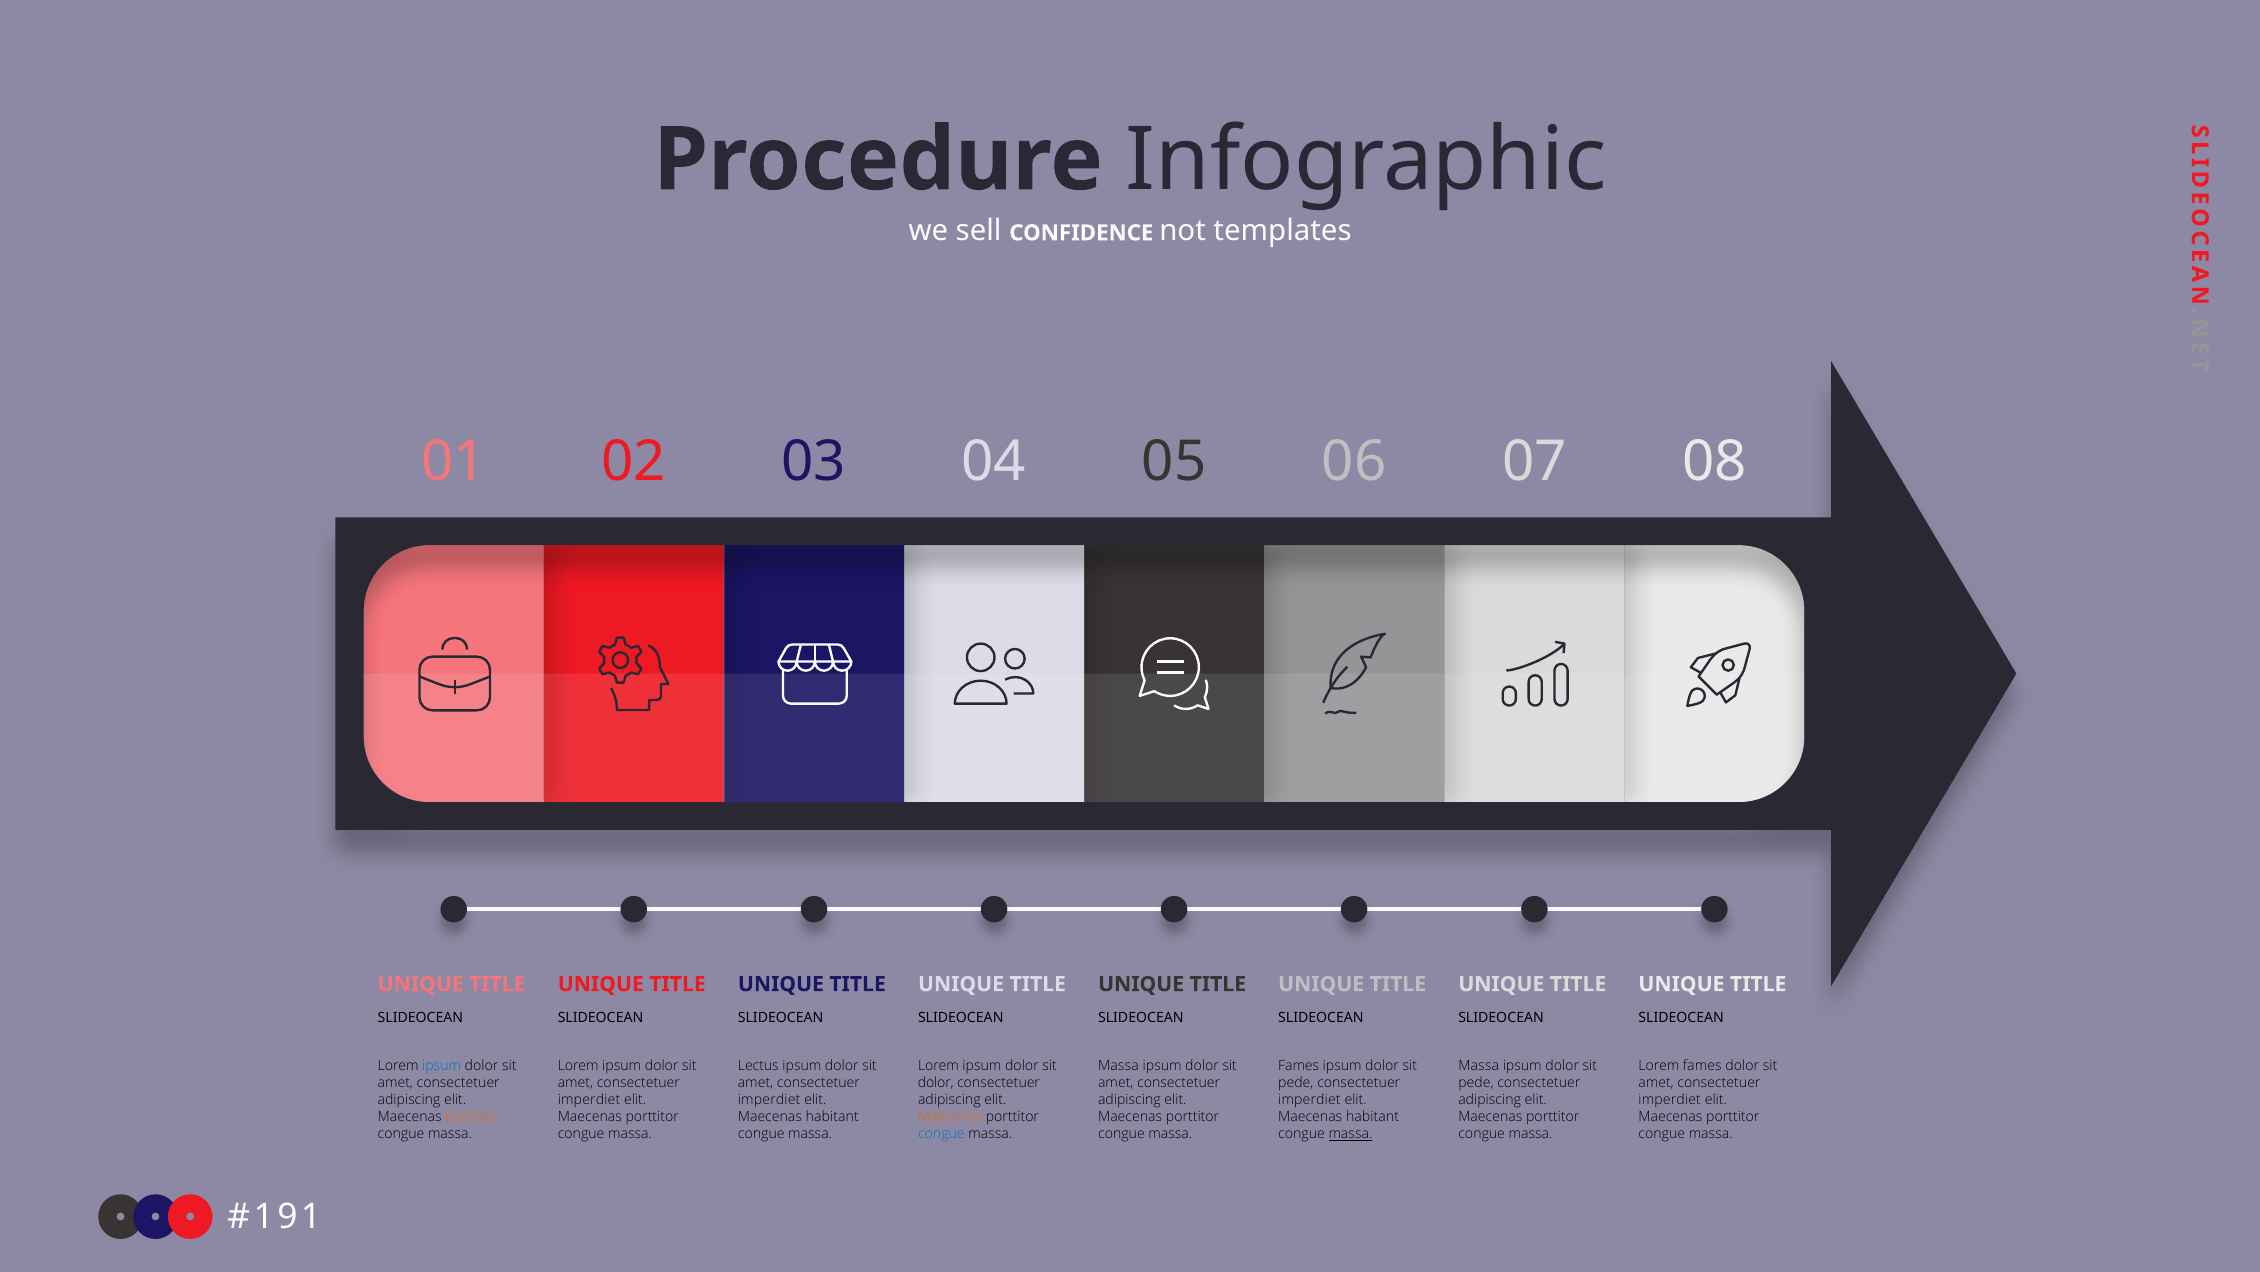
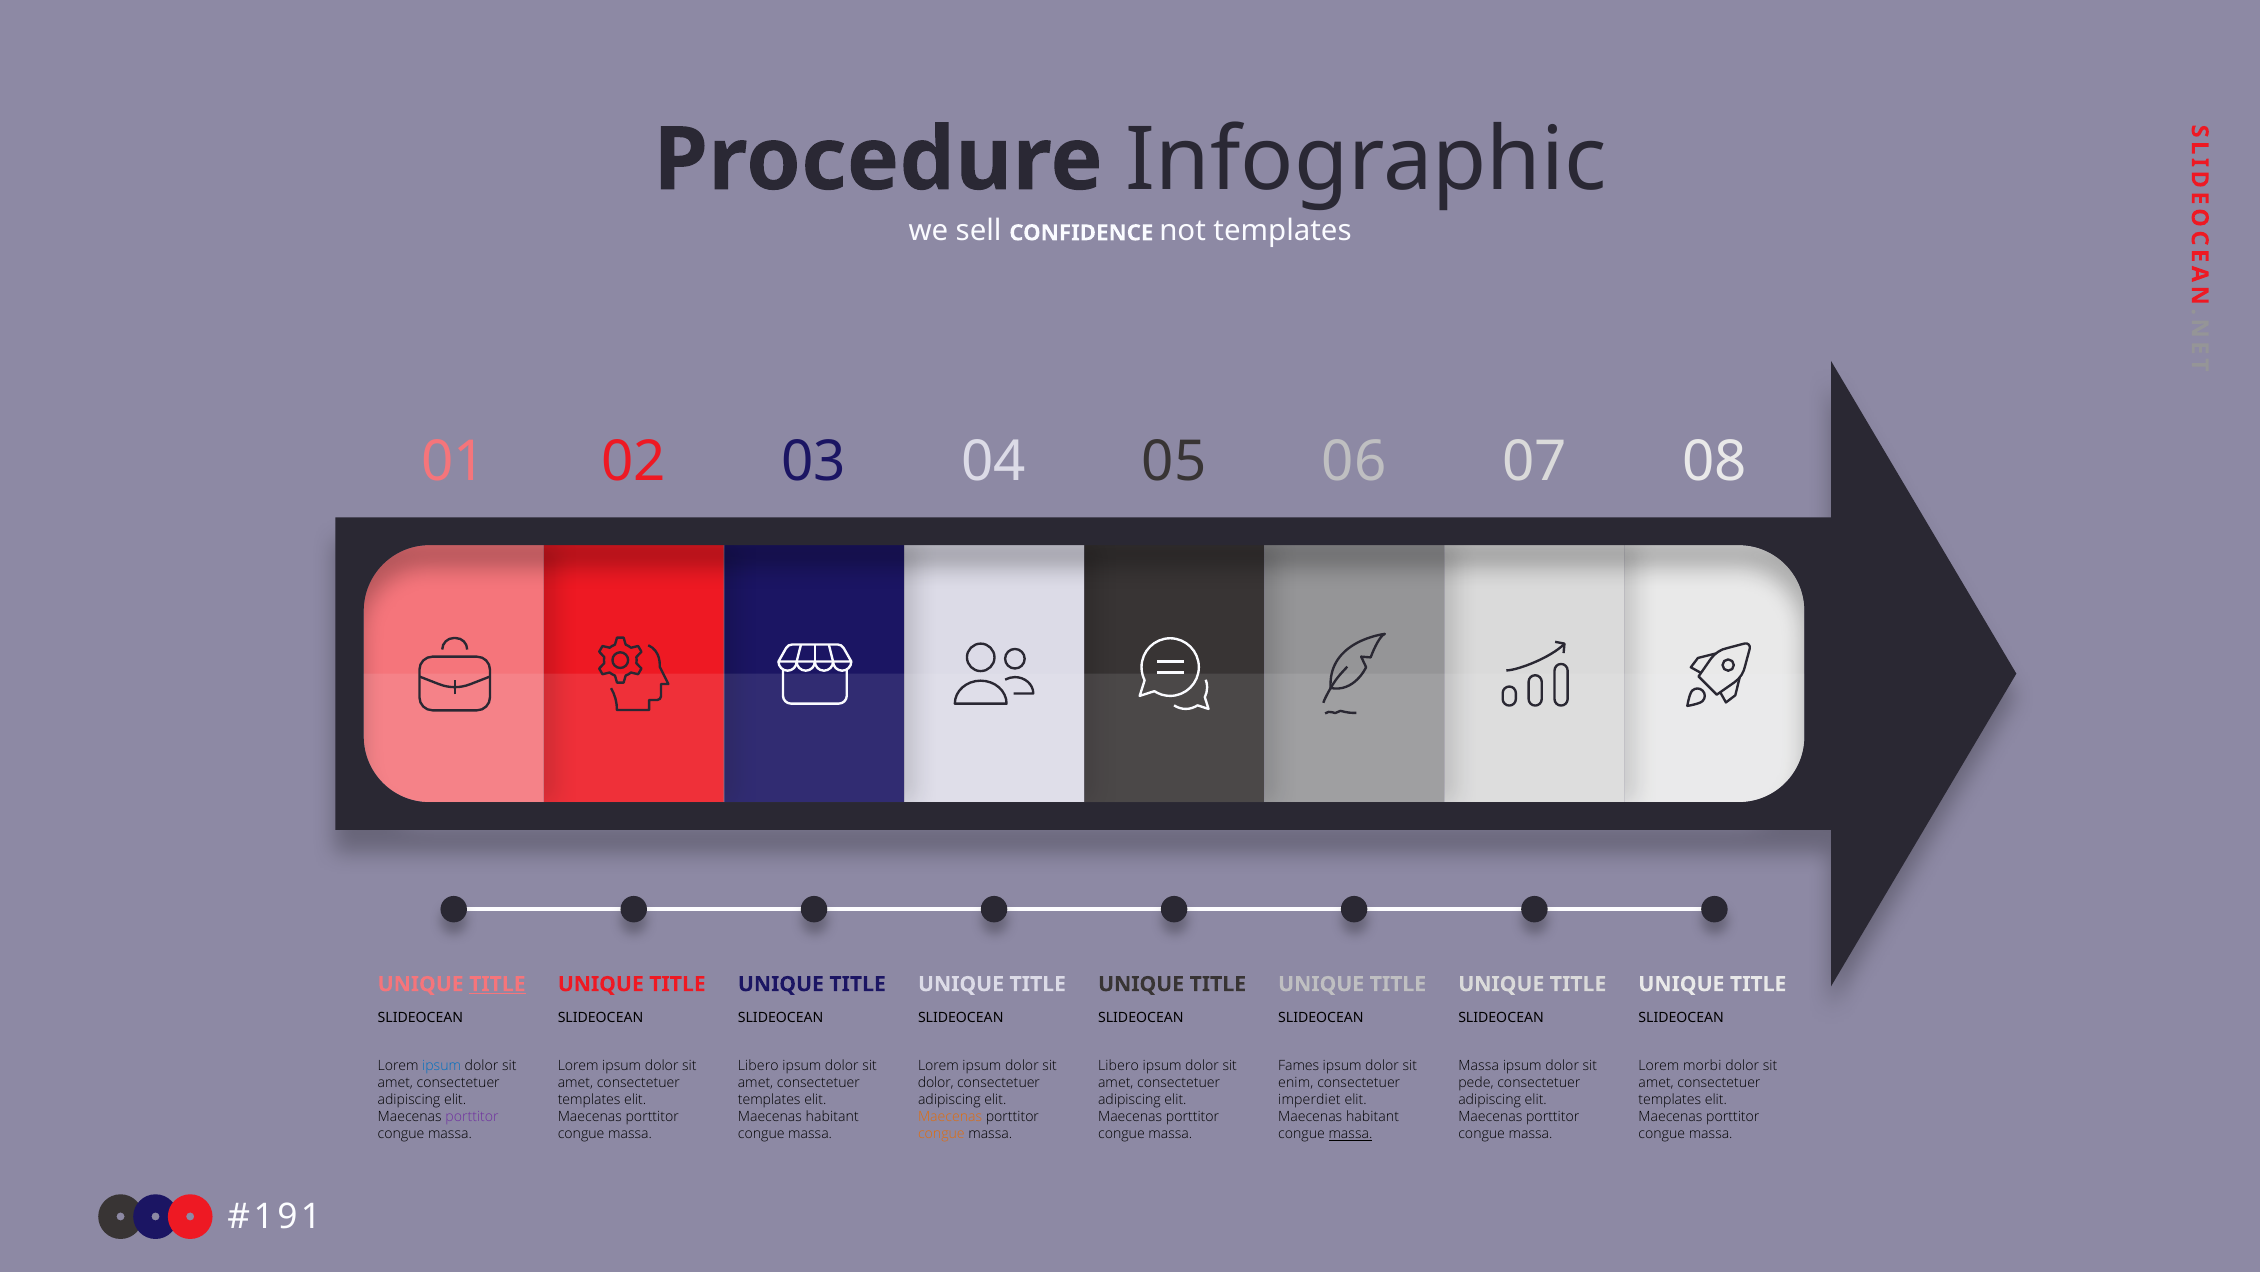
TITLE underline: none -> present (497, 984)
Lectus: Lectus -> Libero (758, 1066)
Massa: Massa -> Libero (1118, 1066)
Lorem fames: fames -> morbi (1702, 1066)
pede: pede -> enim (1296, 1083)
imperdiet: imperdiet -> templates (589, 1100)
imperdiet: imperdiet -> templates (769, 1100)
imperdiet: imperdiet -> templates (1670, 1100)
porttitor colour: orange -> purple (472, 1117)
congue colour: blue -> orange (941, 1133)
